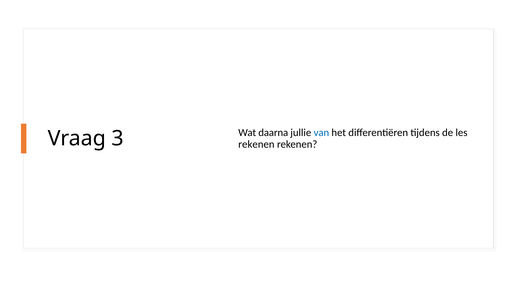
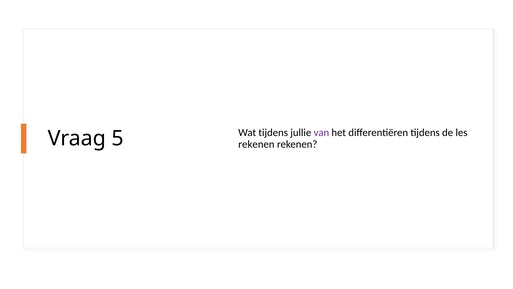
3: 3 -> 5 (118, 138)
Wat daarna: daarna -> tijdens (273, 132)
van colour: blue -> purple (321, 132)
